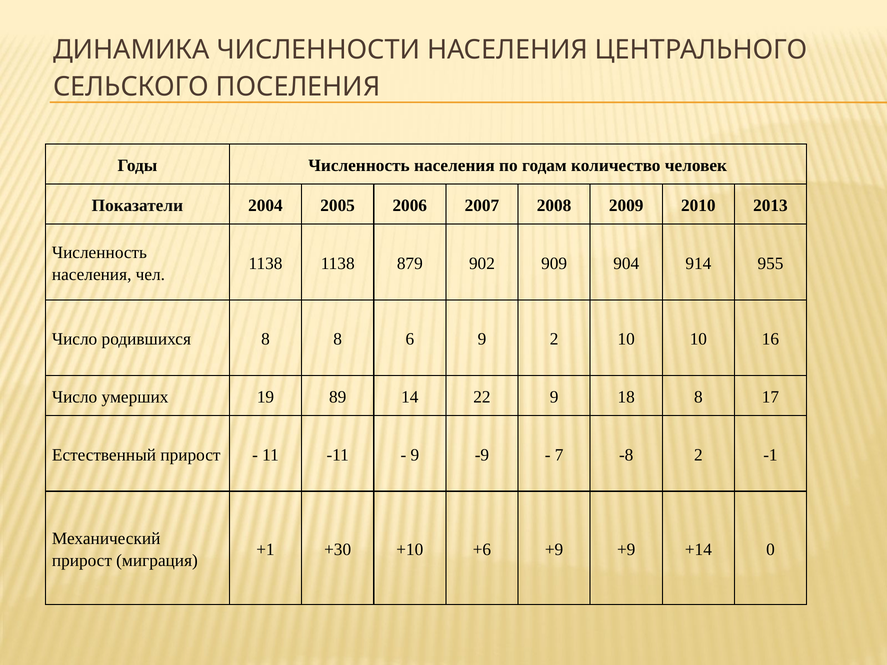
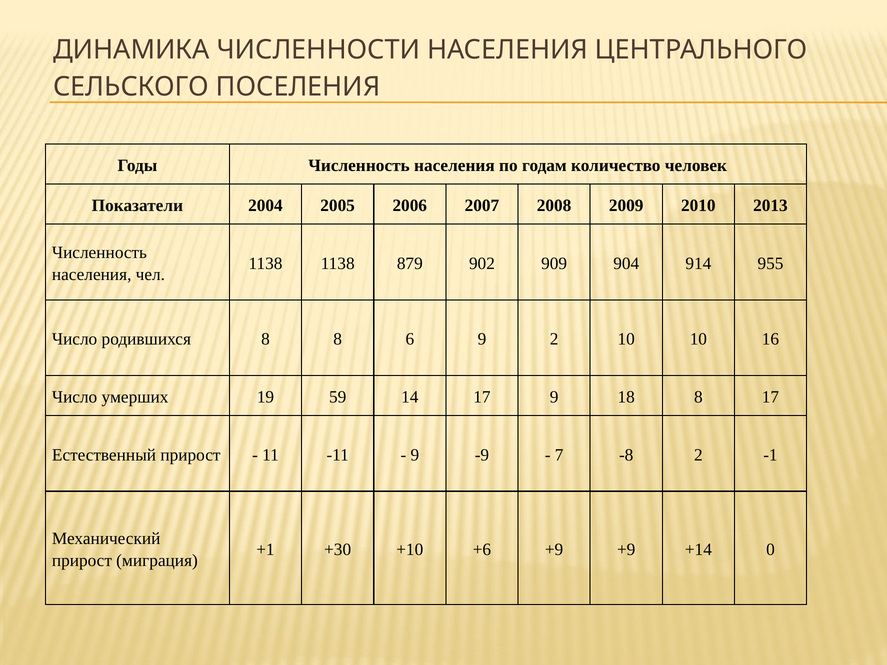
89: 89 -> 59 (338, 397)
14 22: 22 -> 17 (482, 397)
